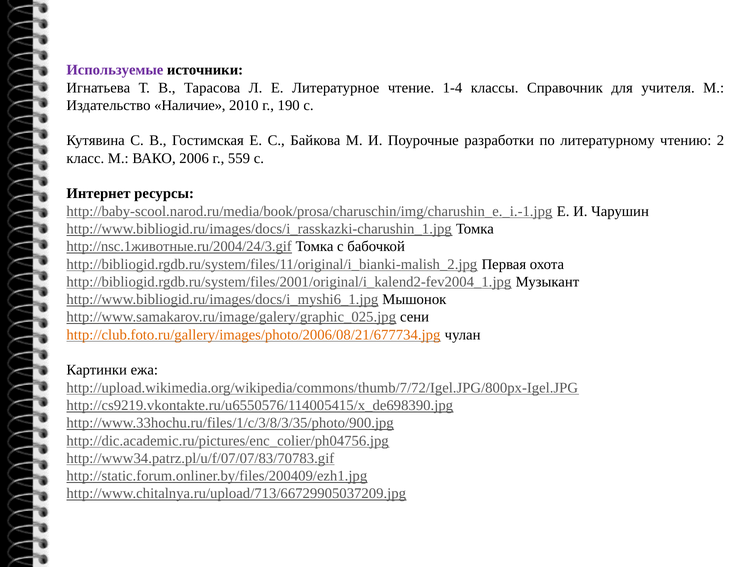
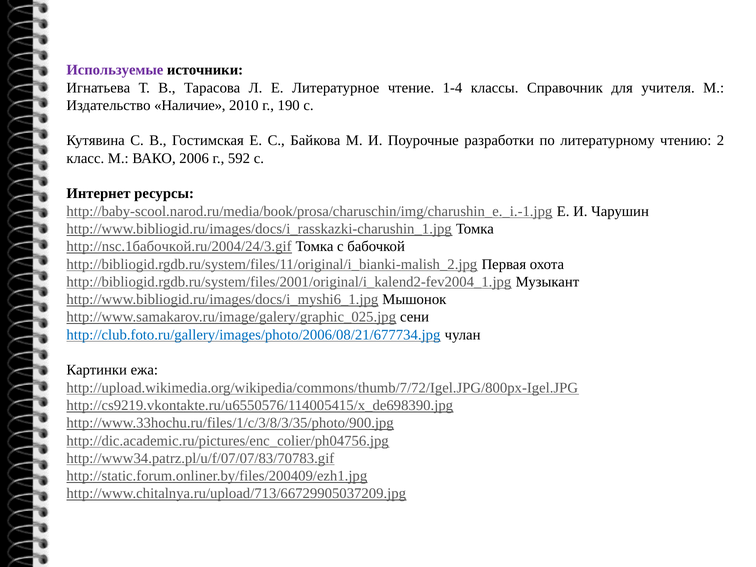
559: 559 -> 592 (239, 158)
http://nsc.1животные.ru/2004/24/3.gif: http://nsc.1животные.ru/2004/24/3.gif -> http://nsc.1бабочкой.ru/2004/24/3.gif (179, 247)
http://club.foto.ru/gallery/images/photo/2006/08/21/677734.jpg colour: orange -> blue (253, 335)
